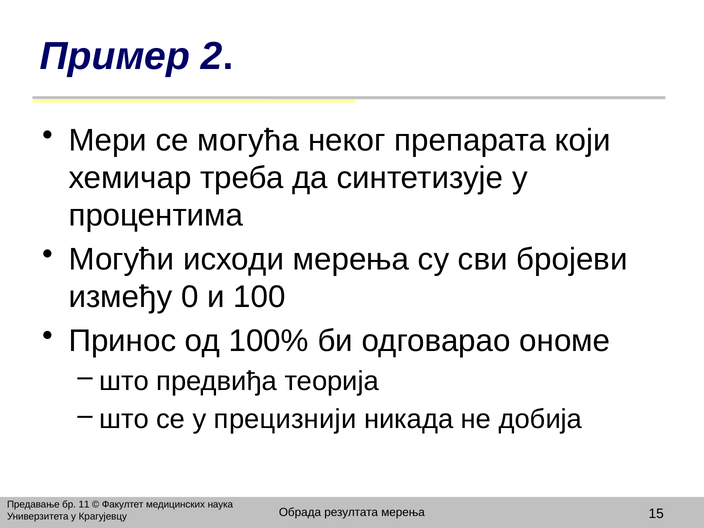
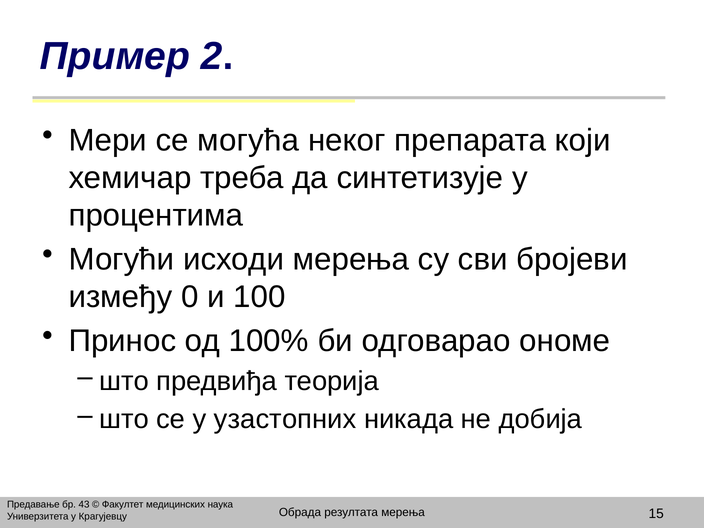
прецизнији: прецизнији -> узастопних (285, 419)
11: 11 -> 43 (84, 505)
